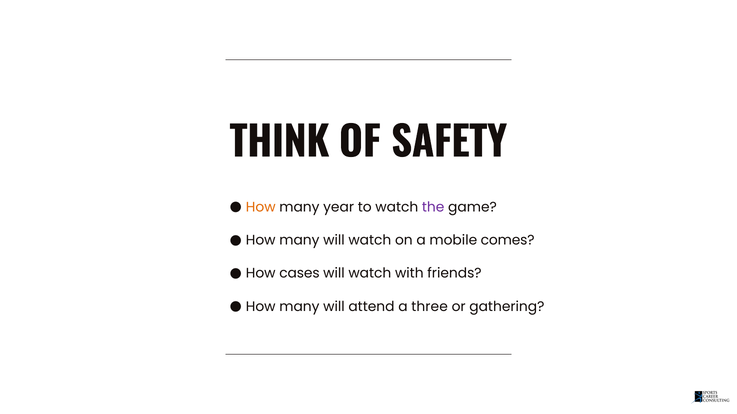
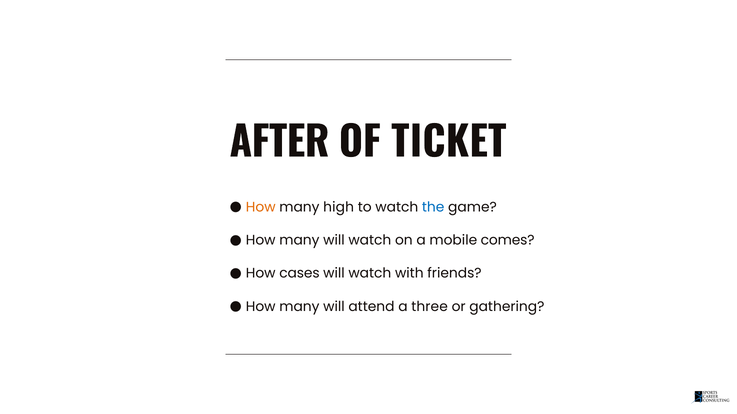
THINK: THINK -> AFTER (279, 143)
SAFETY: SAFETY -> TICKET (449, 143)
year: year -> high (339, 207)
the colour: purple -> blue (433, 207)
